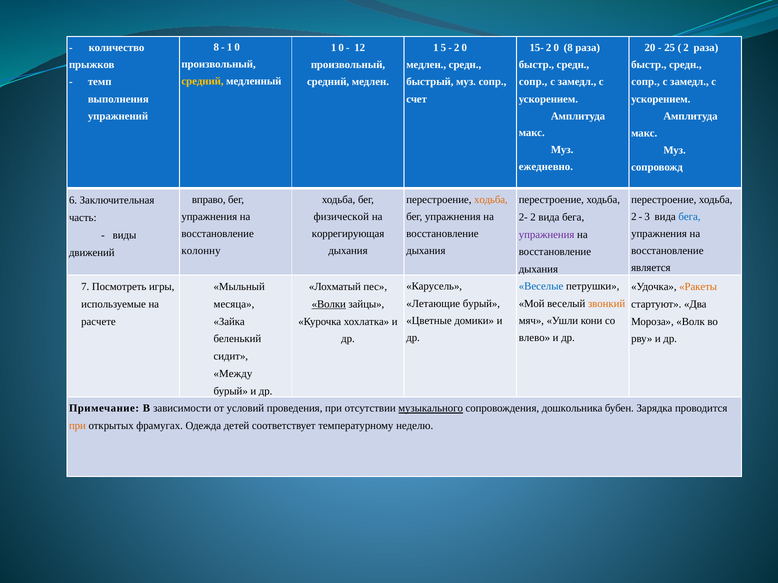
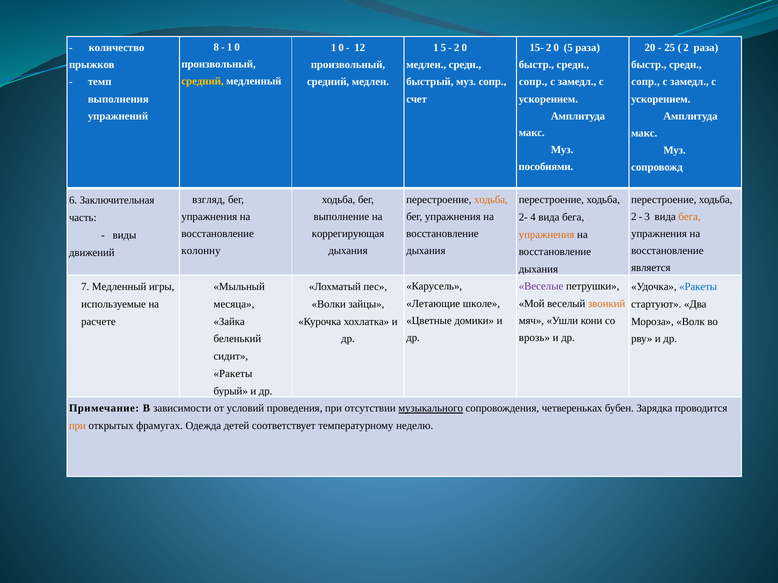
8: 8 -> 5 (568, 48)
ежедневно: ежедневно -> пособиями (546, 167)
вправо: вправо -> взгляд (209, 200)
физической: физической -> выполнение (341, 217)
бега colour: blue -> orange (689, 217)
2- 2: 2 -> 4 (533, 217)
упражнения colour: purple -> orange (547, 235)
Веселые colour: blue -> purple (541, 287)
7 Посмотреть: Посмотреть -> Медленный (119, 287)
Ракеты colour: orange -> blue (698, 287)
Летающие бурый: бурый -> школе (481, 304)
Волки underline: present -> none (329, 304)
влево: влево -> врозь (534, 338)
Между: Между -> Ракеты (233, 374)
дошкольника: дошкольника -> четвереньках (572, 409)
